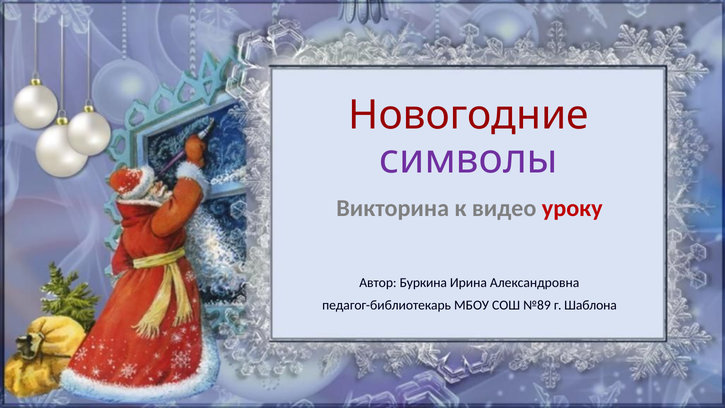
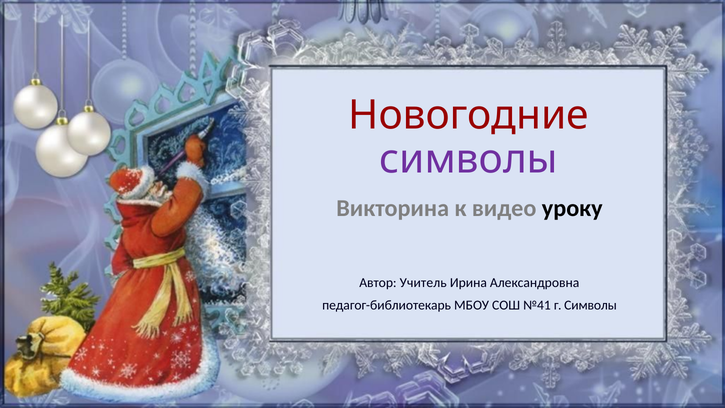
уроку colour: red -> black (572, 208)
Буркина: Буркина -> Учитель (423, 283)
№89: №89 -> №41 (537, 305)
г Шаблона: Шаблона -> Символы (591, 305)
